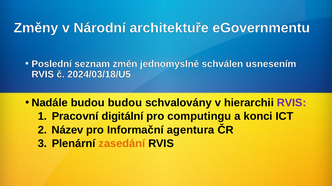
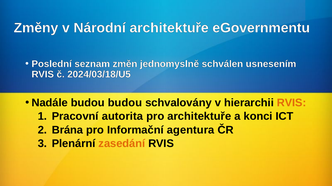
RVIS colour: purple -> orange (292, 103)
digitální: digitální -> autorita (122, 117)
pro computingu: computingu -> architektuře (199, 117)
Název: Název -> Brána (67, 131)
